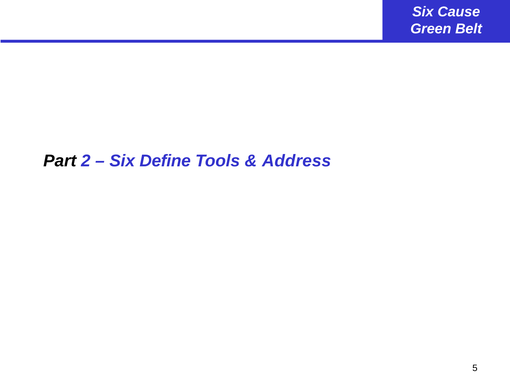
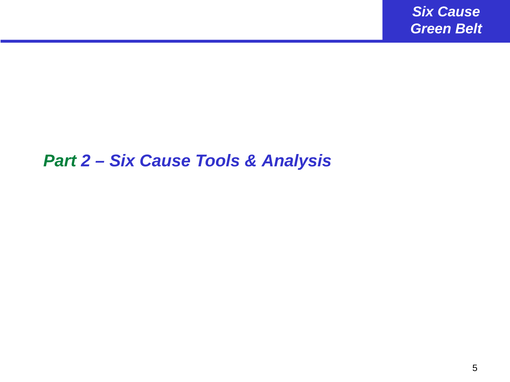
Part colour: black -> green (60, 161)
Define: Define -> Cause (165, 161)
Address: Address -> Analysis (297, 161)
